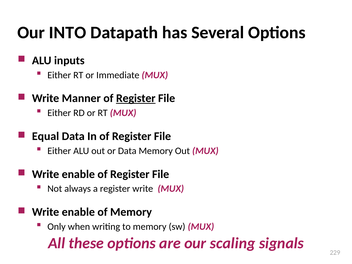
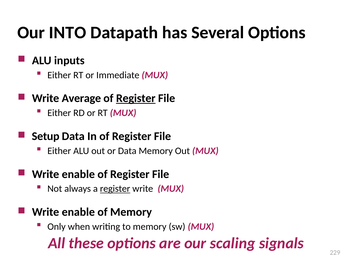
Manner: Manner -> Average (81, 98)
Equal: Equal -> Setup (46, 136)
register underline: none -> present (115, 189)
